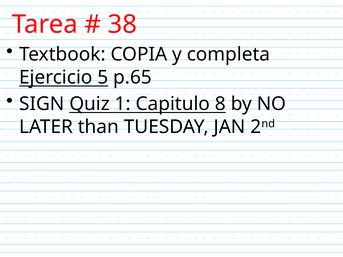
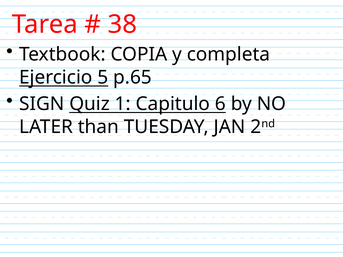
8: 8 -> 6 (220, 104)
